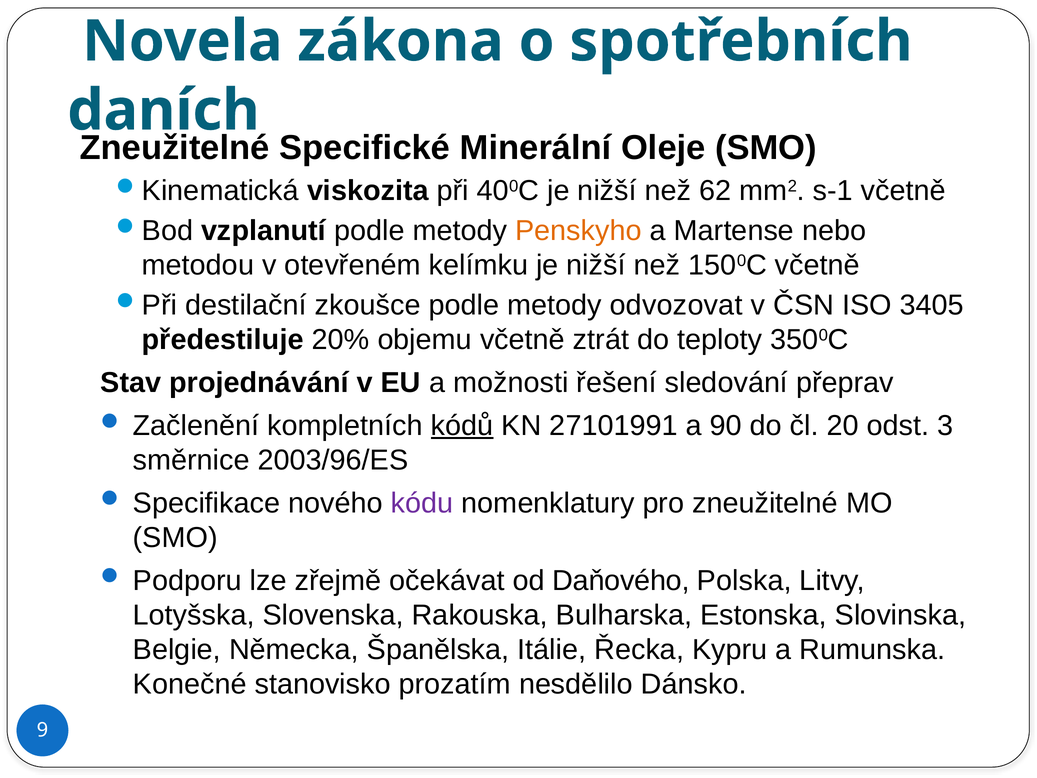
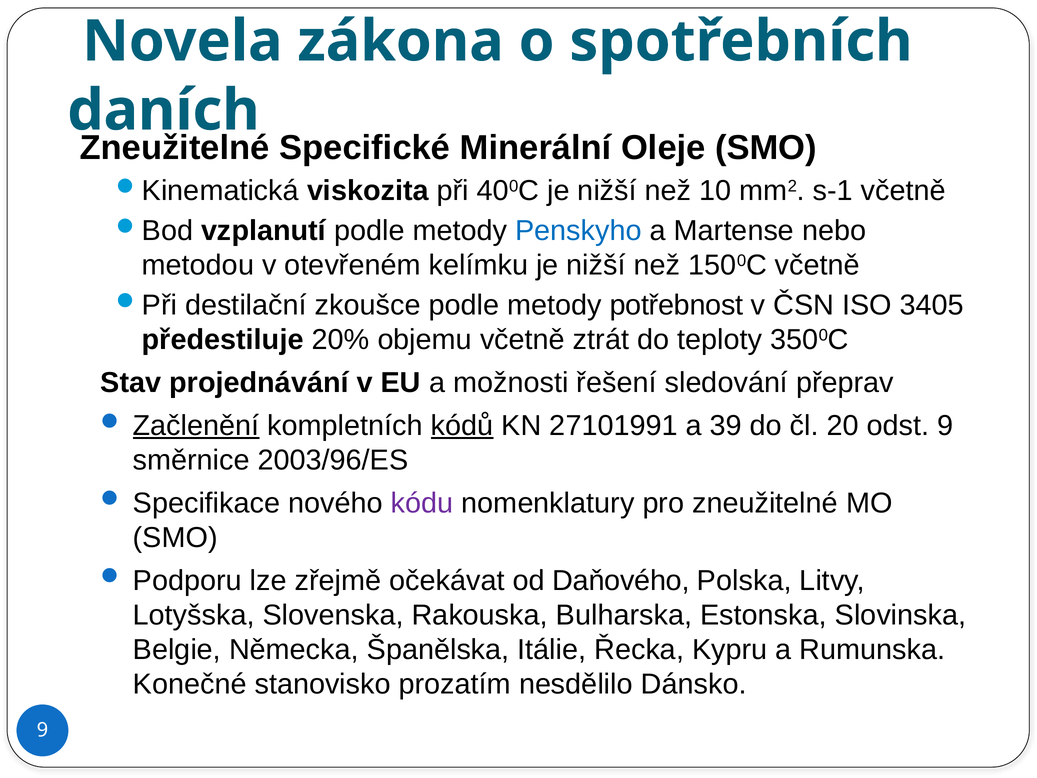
62: 62 -> 10 (715, 191)
Penskyho colour: orange -> blue (578, 231)
odvozovat: odvozovat -> potřebnost (676, 305)
Začlenění underline: none -> present (196, 426)
90: 90 -> 39 (726, 426)
odst 3: 3 -> 9 (945, 426)
